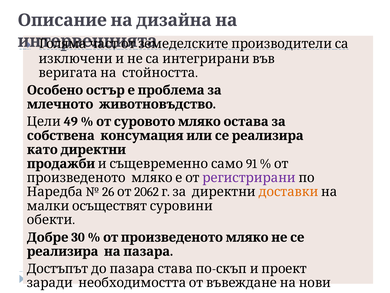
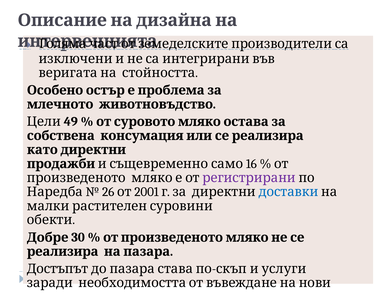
91: 91 -> 16 (251, 164)
2062: 2062 -> 2001 (146, 192)
доставки colour: orange -> blue (288, 192)
осъществят: осъществят -> растителен (110, 206)
проект: проект -> услуги (284, 268)
